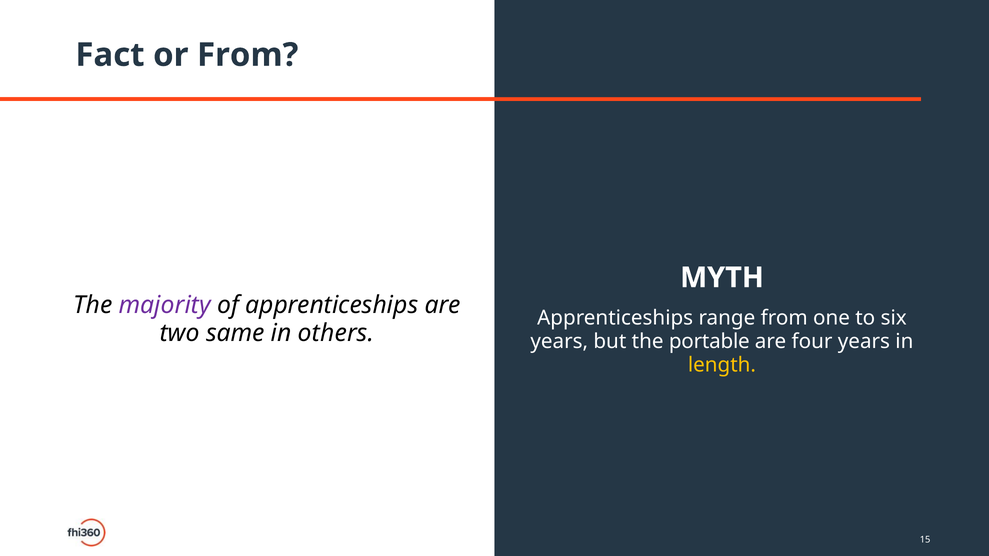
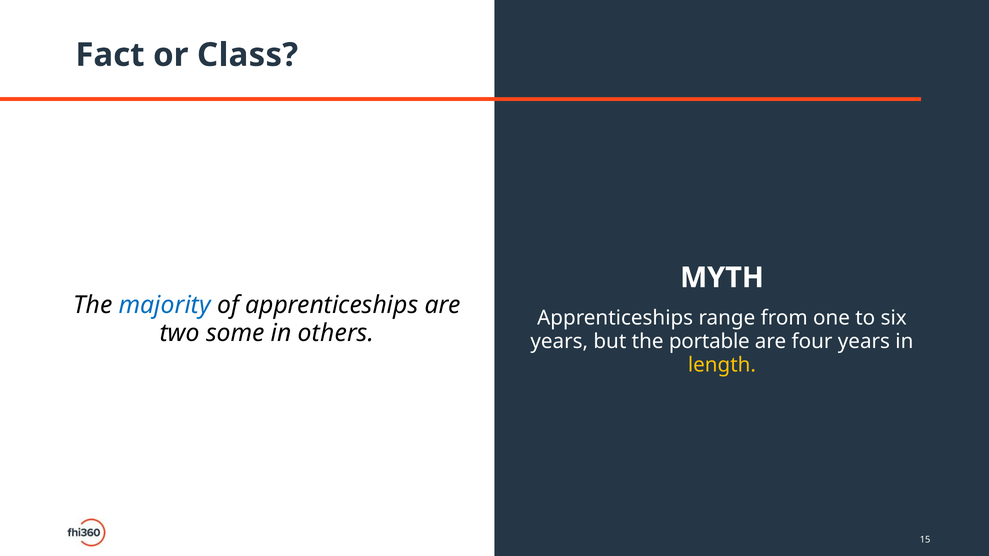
or From: From -> Class (248, 55)
majority colour: purple -> blue (165, 305)
same: same -> some (235, 333)
